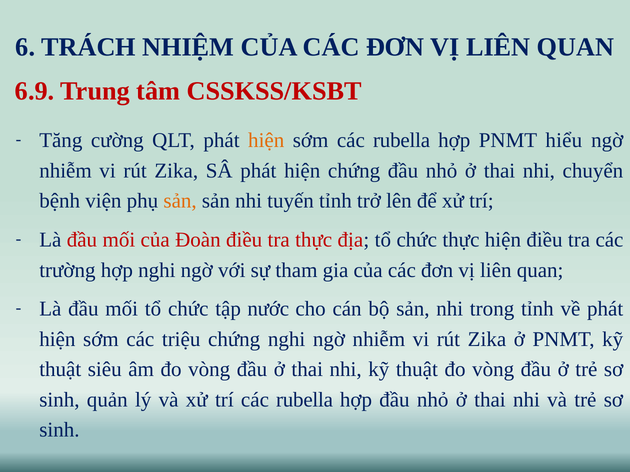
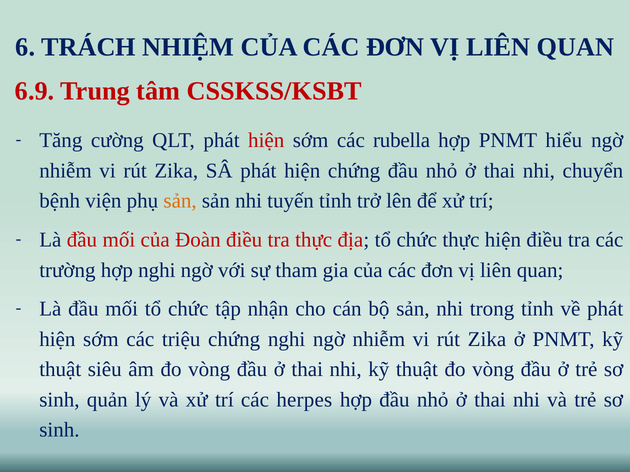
hiện colour: orange -> red (266, 141)
nước: nước -> nhận (268, 309)
trí các rubella: rubella -> herpes (304, 400)
